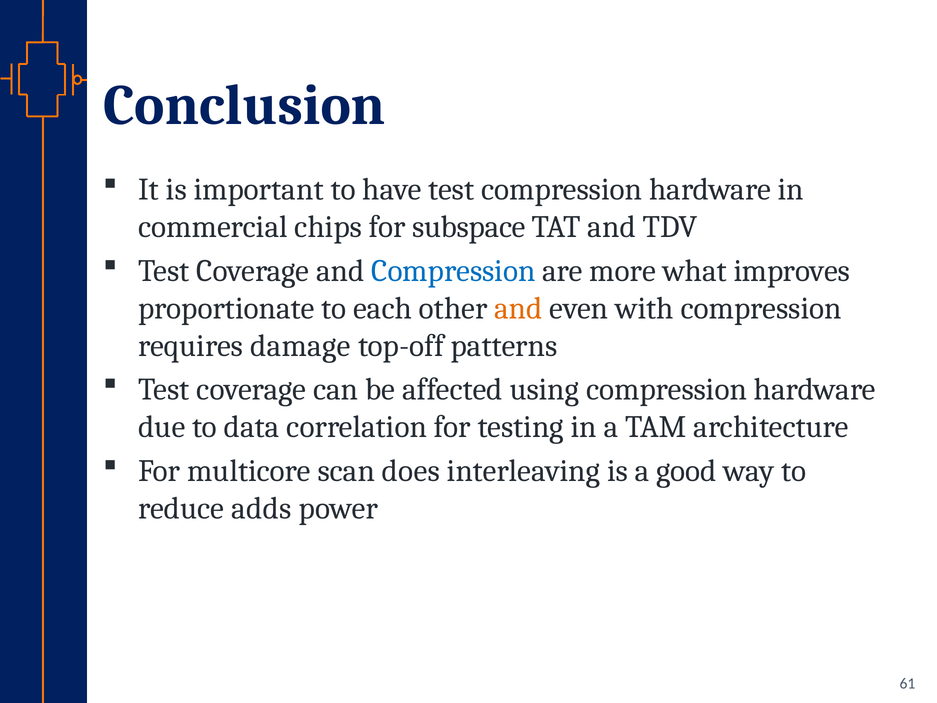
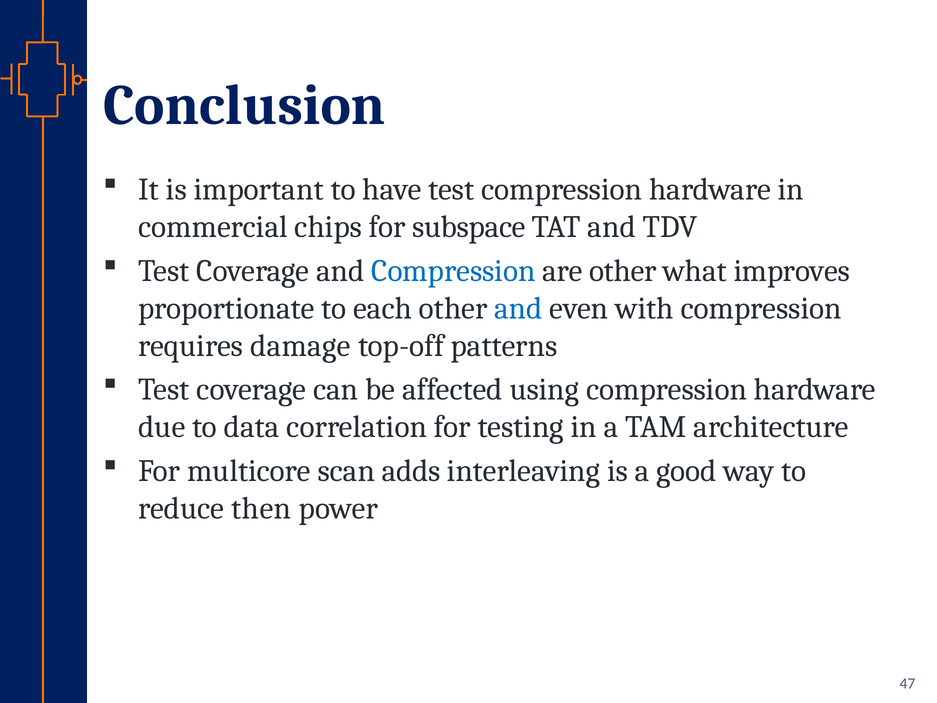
are more: more -> other (623, 271)
and colour: orange -> blue (518, 308)
does: does -> adds (411, 471)
adds: adds -> then (261, 508)
61: 61 -> 47 (907, 683)
